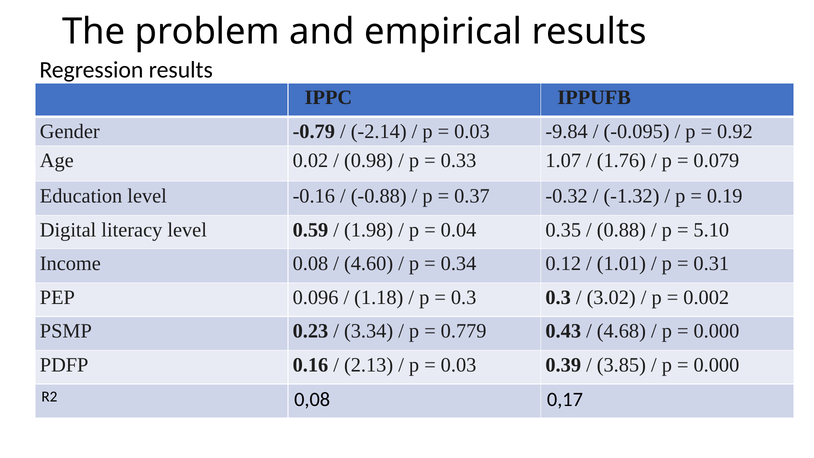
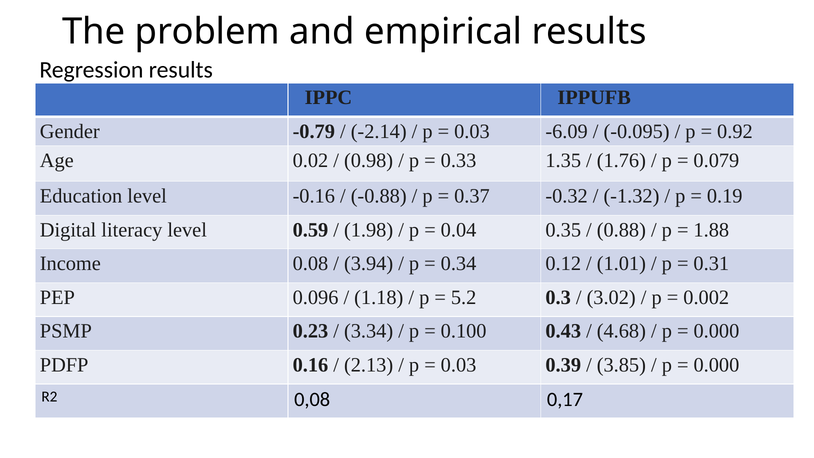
-9.84: -9.84 -> -6.09 (567, 131)
1.07: 1.07 -> 1.35 (563, 160)
5.10: 5.10 -> 1.88 (711, 230)
4.60: 4.60 -> 3.94 (369, 264)
0.3: 0.3 -> 5.2 (464, 297)
0.779: 0.779 -> 0.100 (464, 331)
